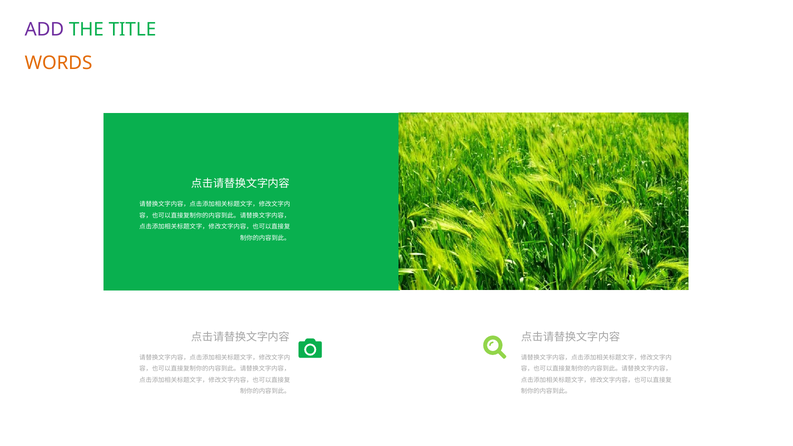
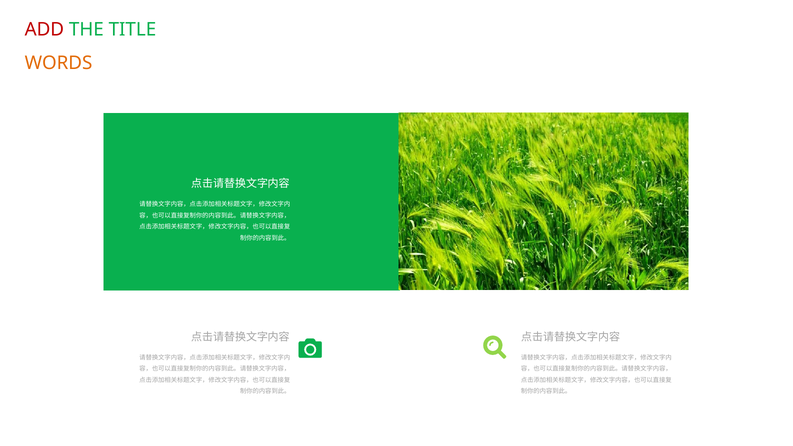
ADD colour: purple -> red (44, 29)
